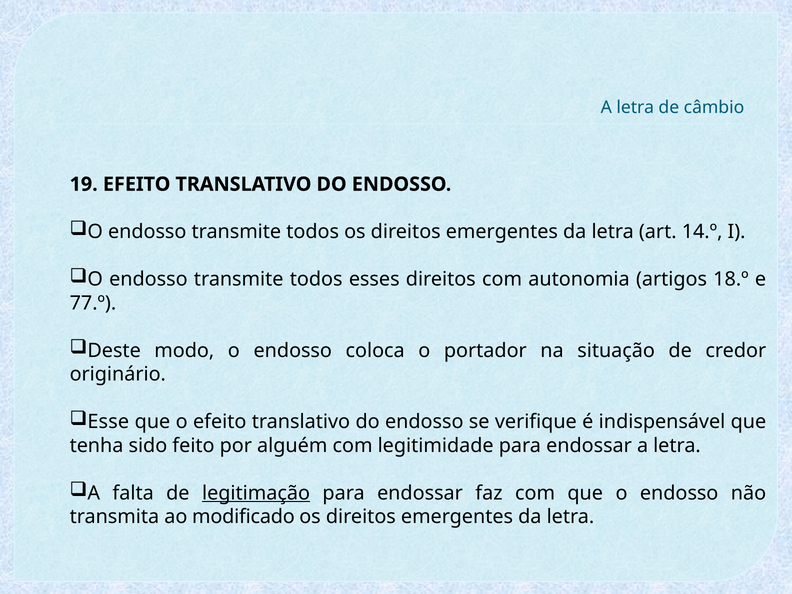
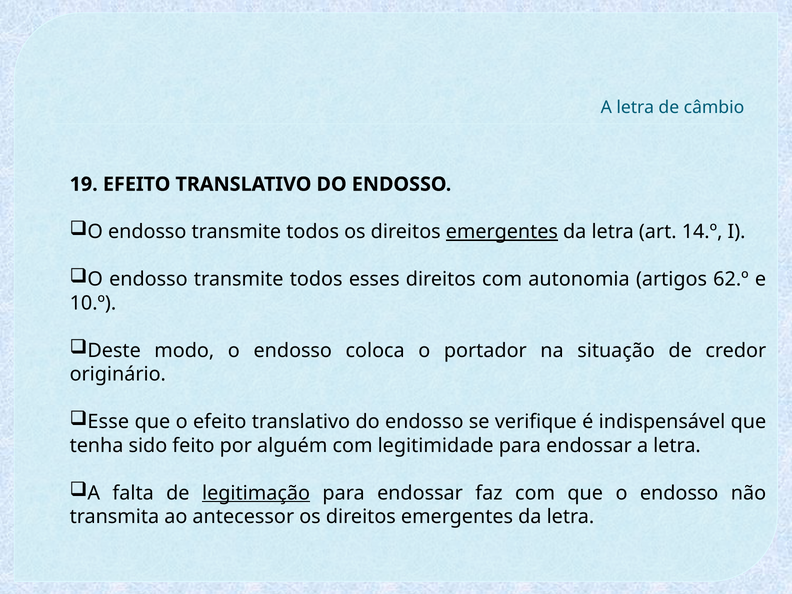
emergentes underline: none -> present (502, 232)
18.º: 18.º -> 62.º (731, 279)
77.º: 77.º -> 10.º (93, 303)
modificado: modificado -> antecessor (243, 517)
